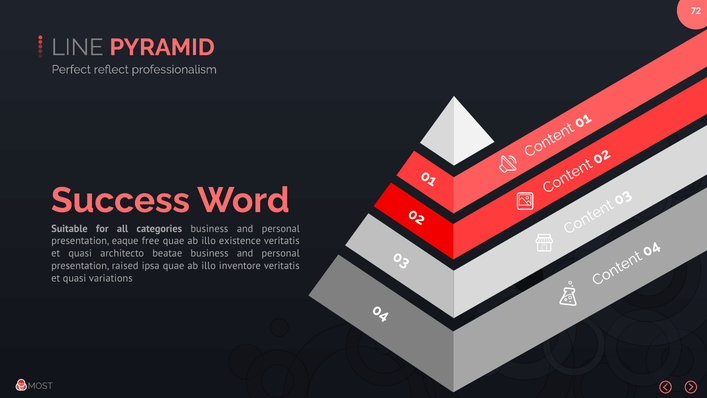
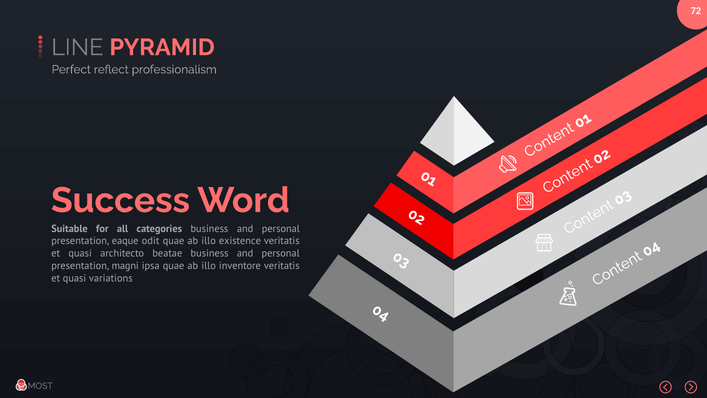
free: free -> odit (151, 241)
raised: raised -> magni (125, 266)
